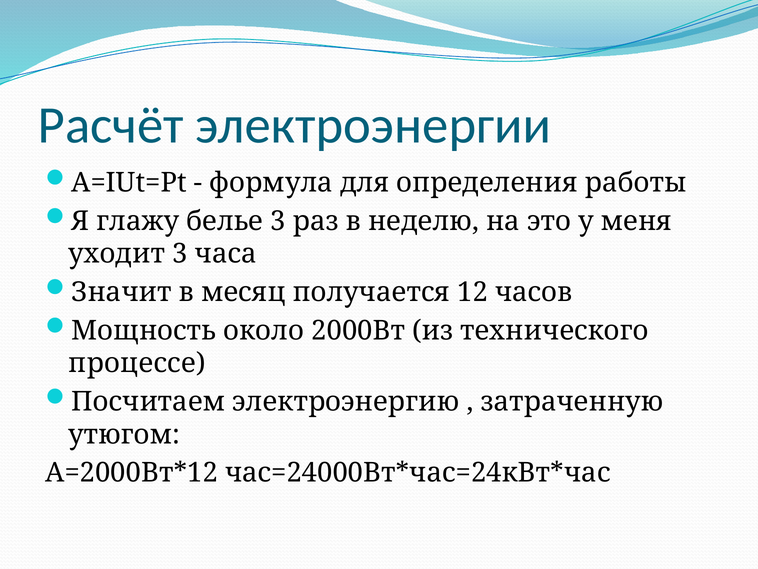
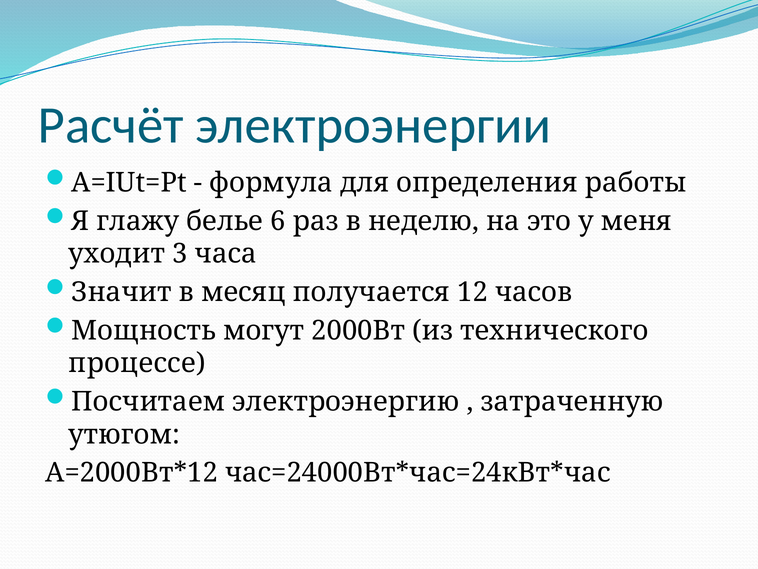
белье 3: 3 -> 6 (278, 221)
около: около -> могут (264, 330)
